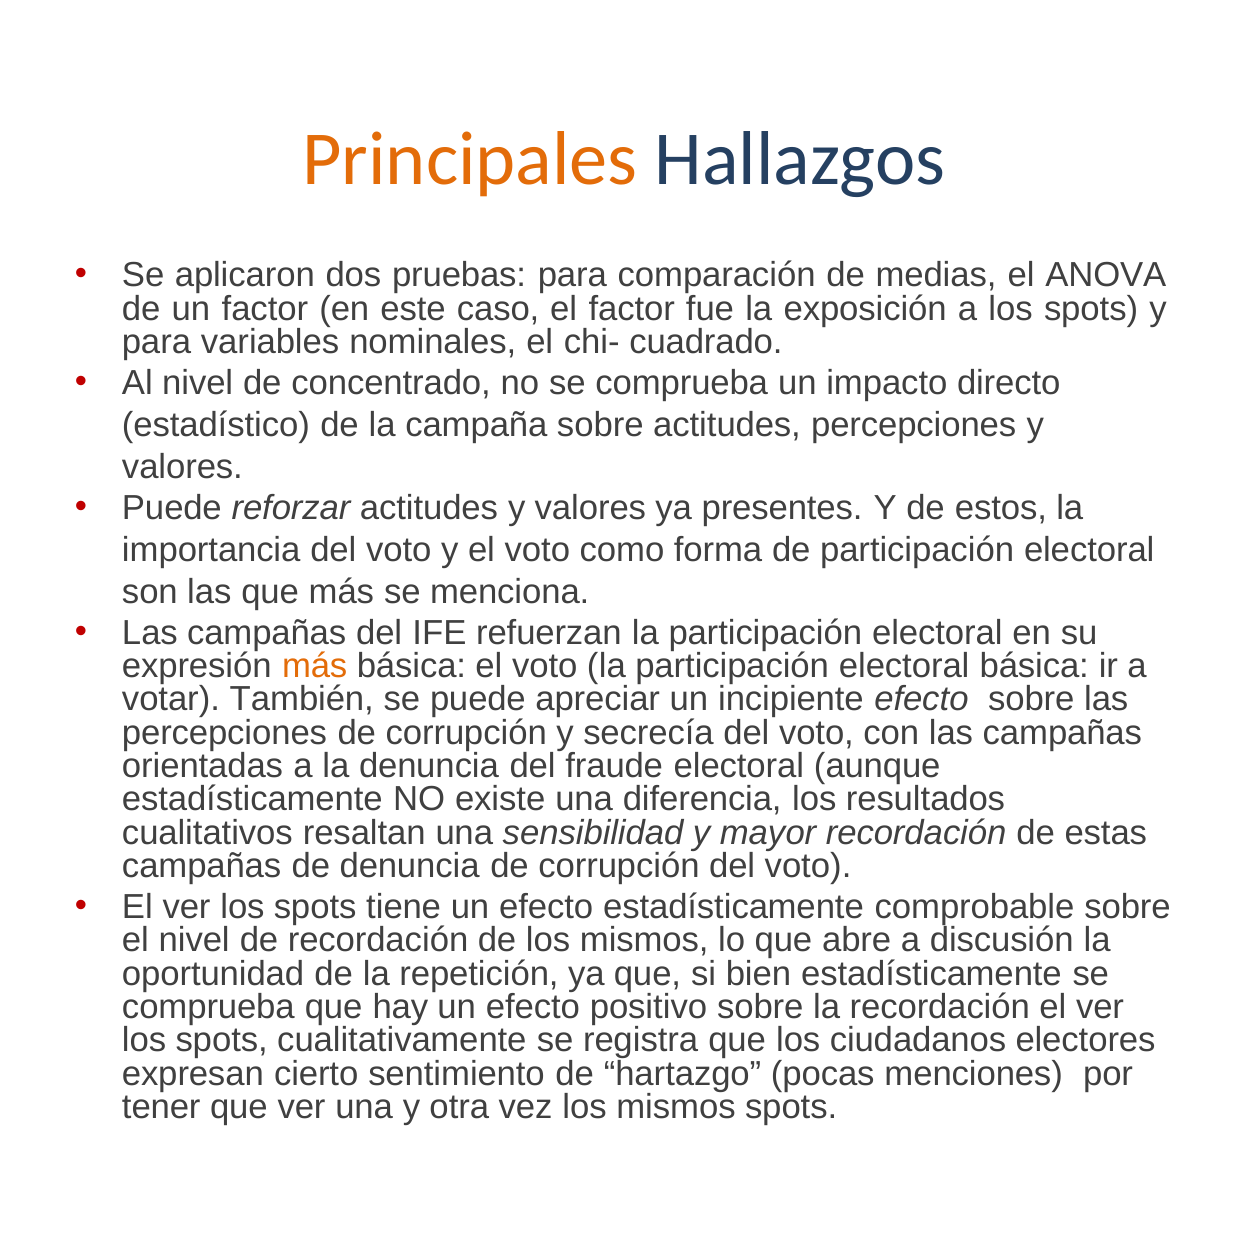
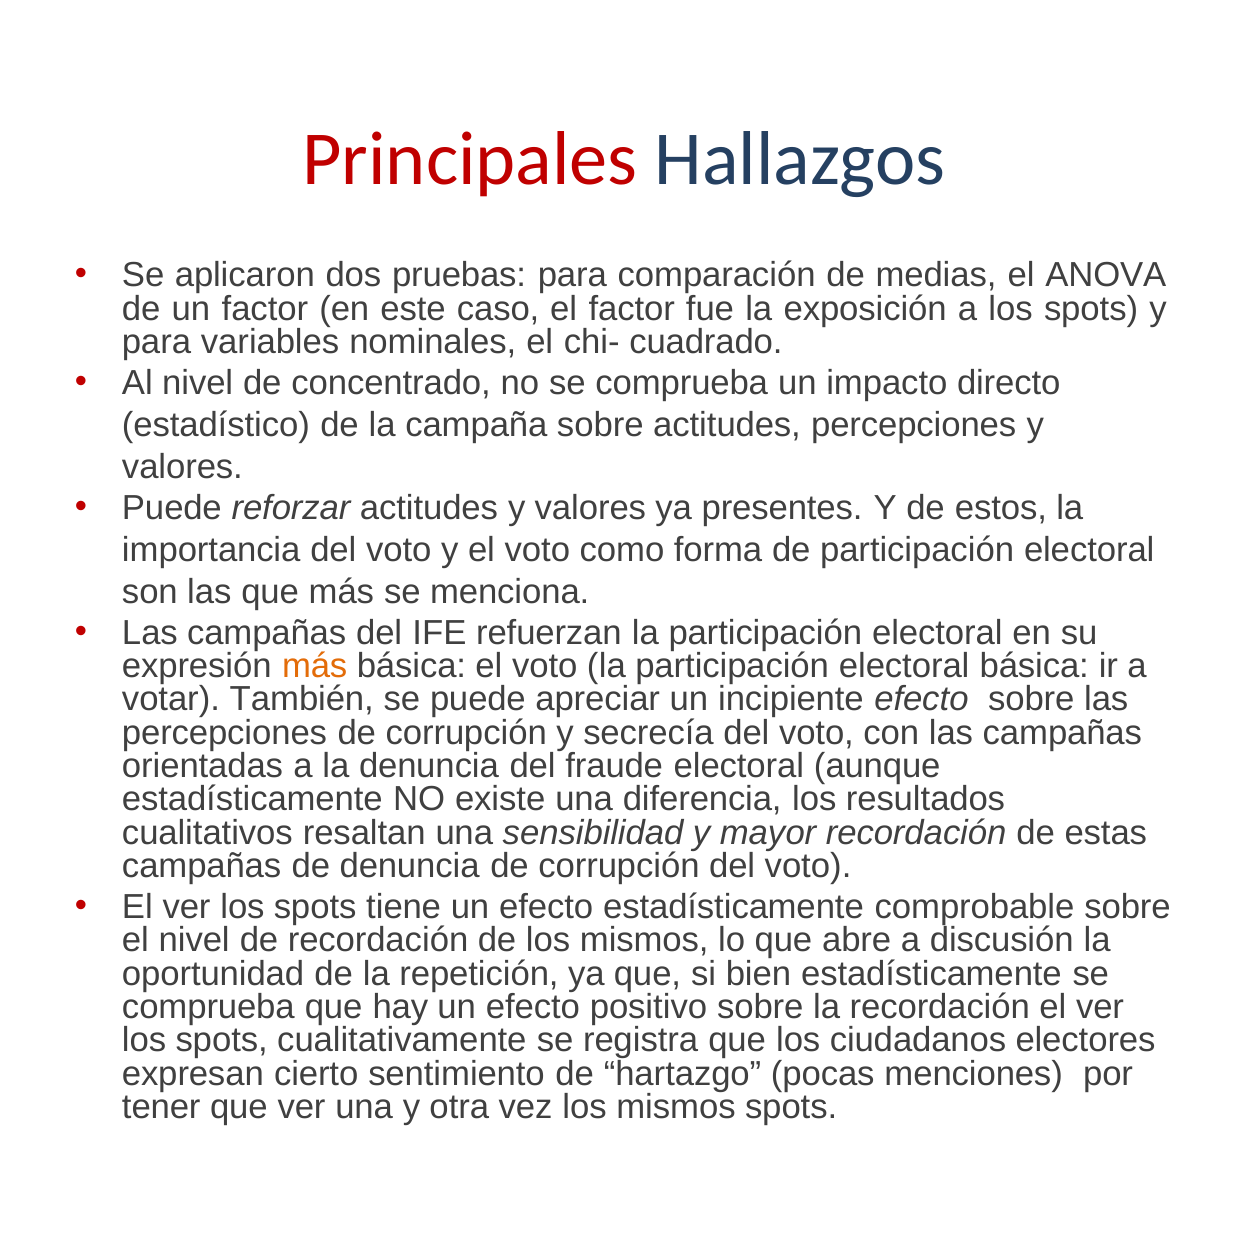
Principales colour: orange -> red (470, 159)
